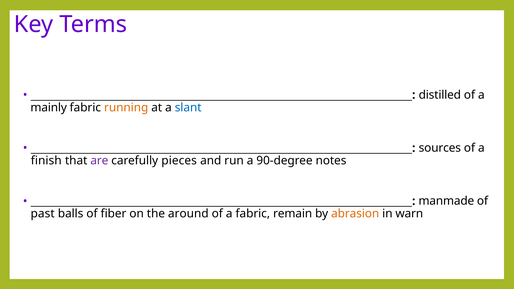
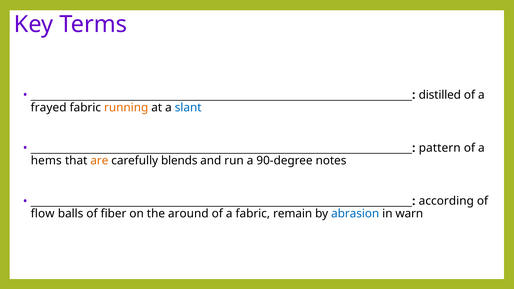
mainly: mainly -> frayed (49, 108)
sources: sources -> pattern (440, 148)
finish: finish -> hems (46, 161)
are colour: purple -> orange (99, 161)
pieces: pieces -> blends (179, 161)
manmade: manmade -> according (446, 201)
past: past -> flow (43, 214)
abrasion colour: orange -> blue (355, 214)
